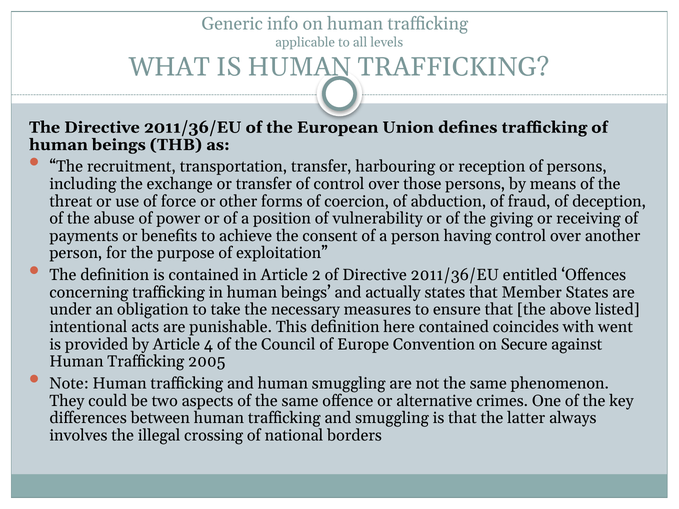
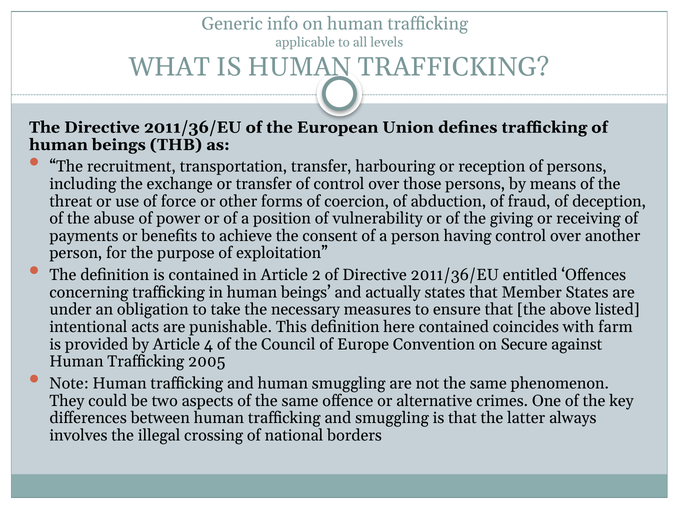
went: went -> farm (615, 327)
